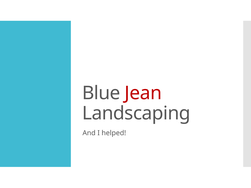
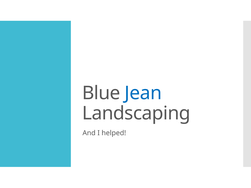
Jean colour: red -> blue (143, 93)
